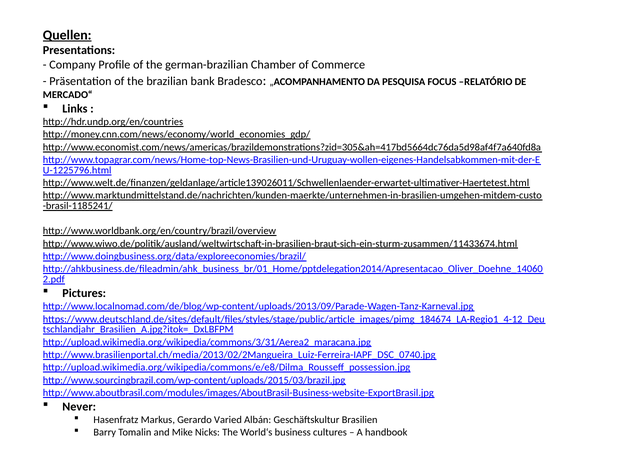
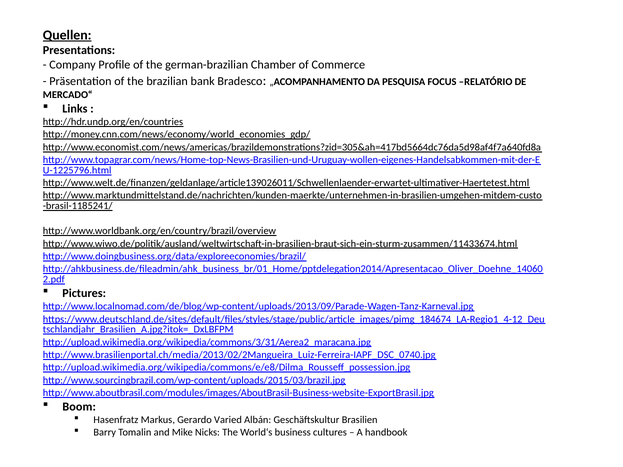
Never: Never -> Boom (79, 407)
